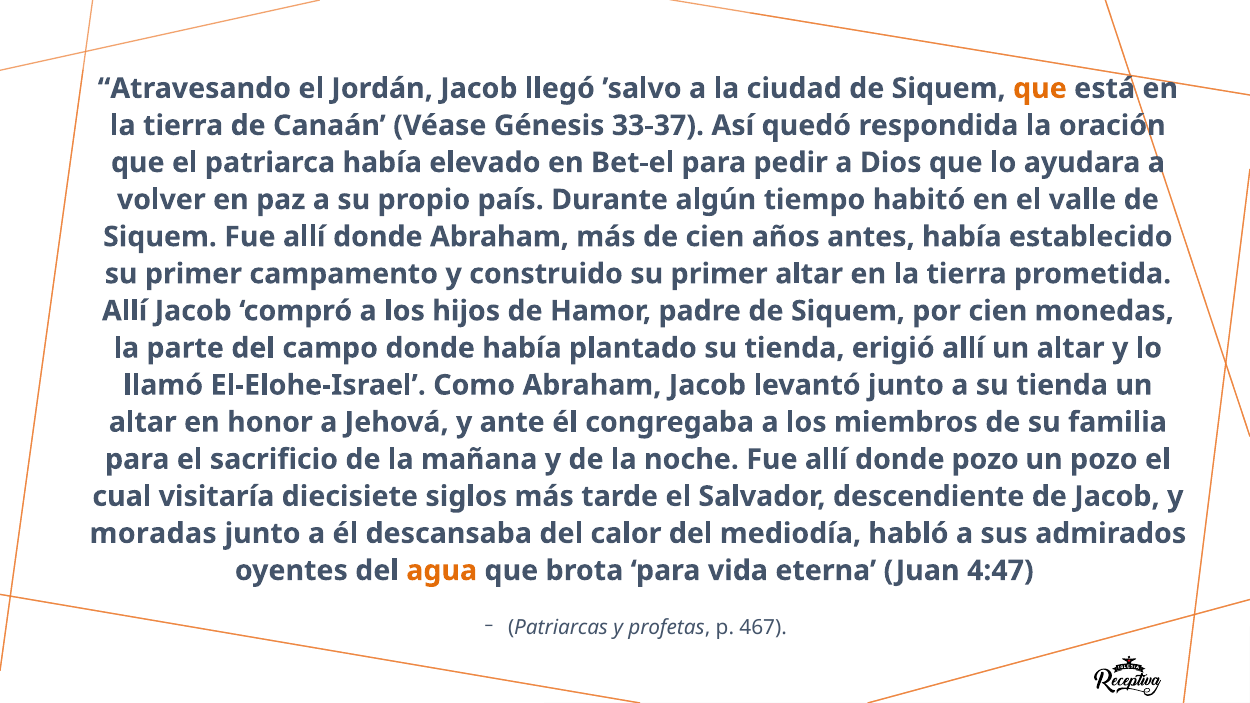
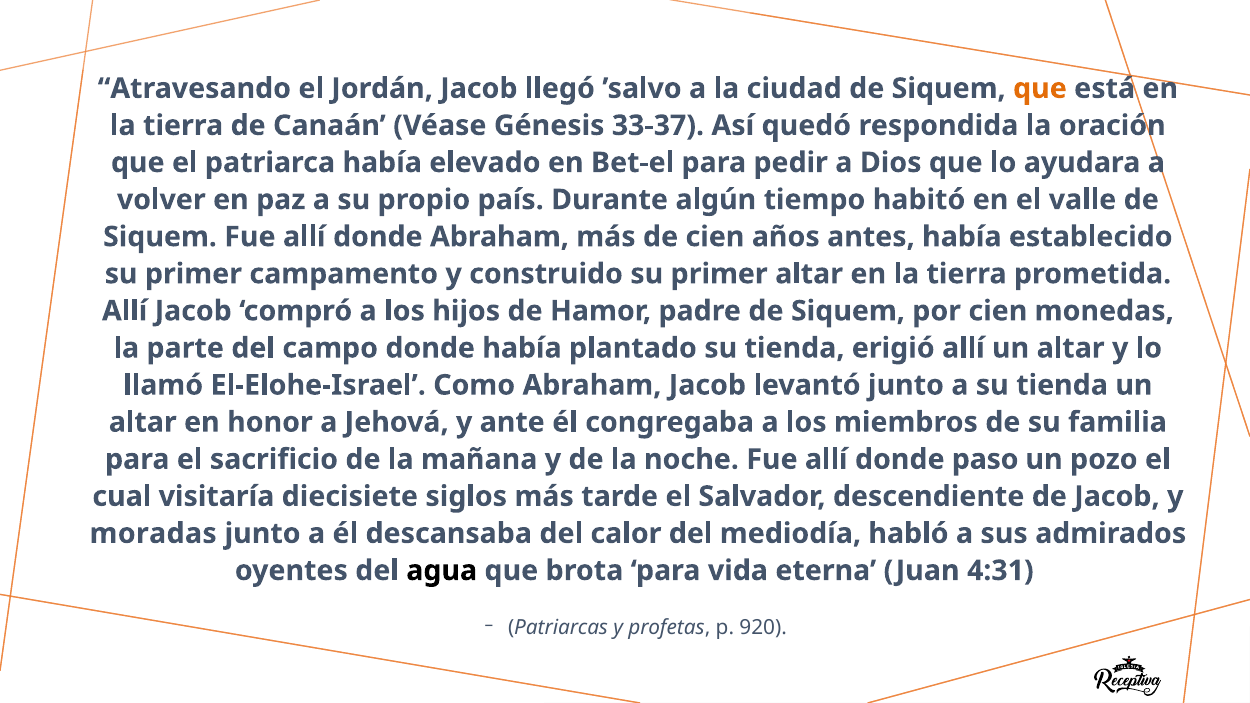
donde pozo: pozo -> paso (985, 459)
agua colour: orange -> black (442, 571)
4:47: 4:47 -> 4:31 (1000, 571)
467: 467 -> 920 (763, 628)
